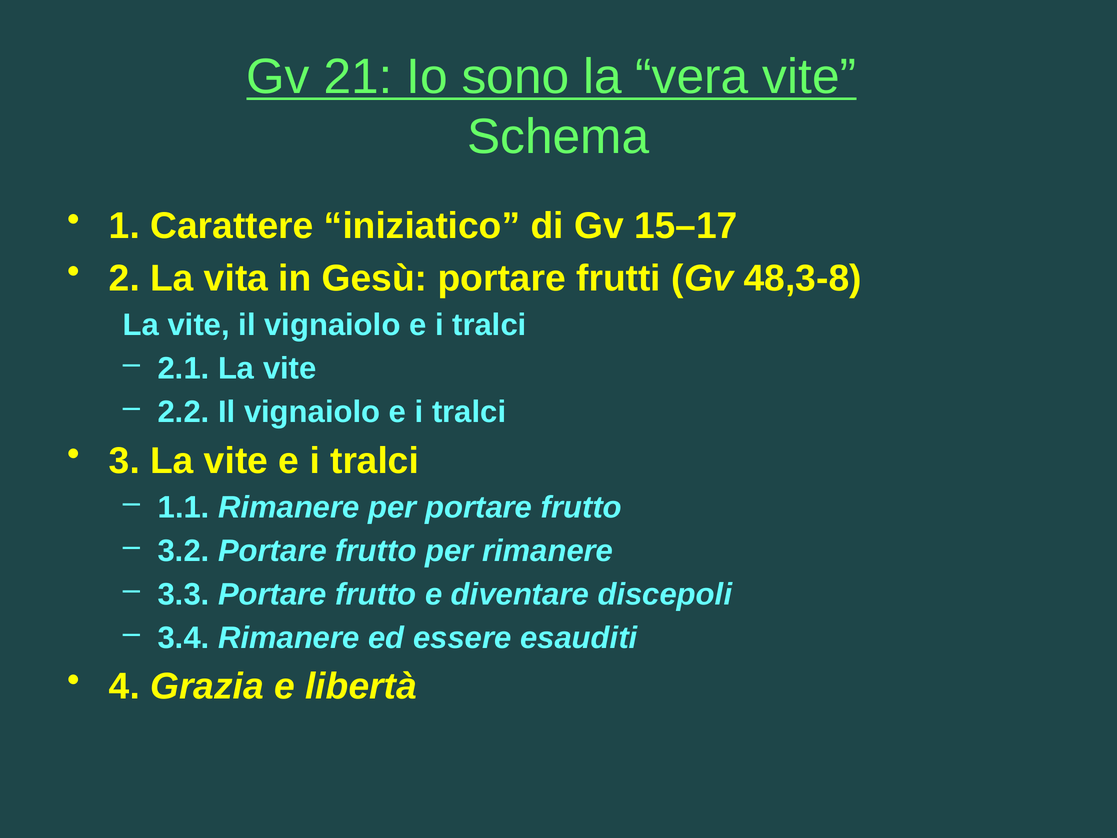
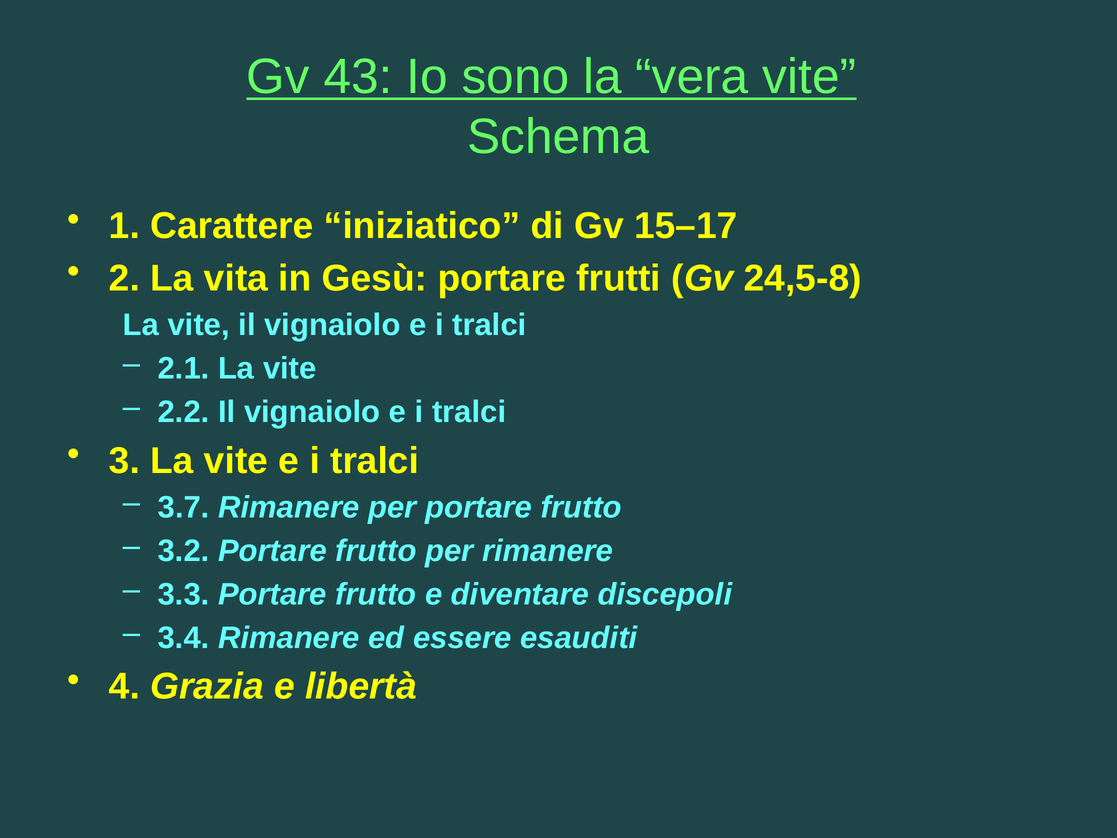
21: 21 -> 43 (358, 77)
48,3-8: 48,3-8 -> 24,5-8 (803, 278)
1.1: 1.1 -> 3.7 (184, 507)
